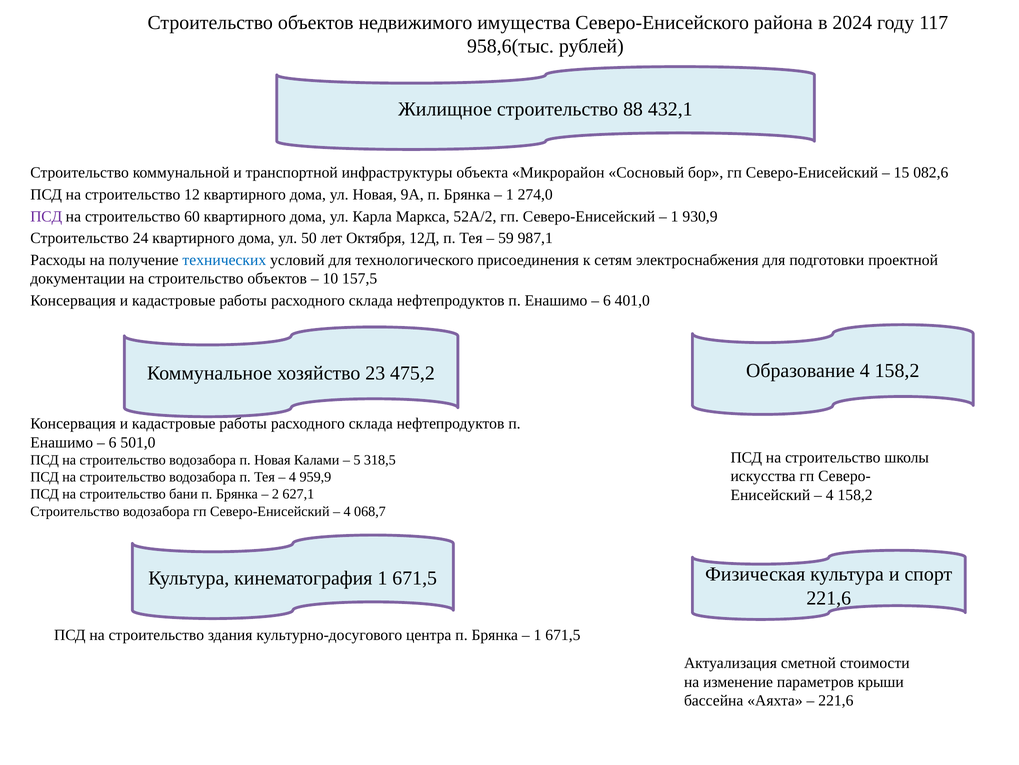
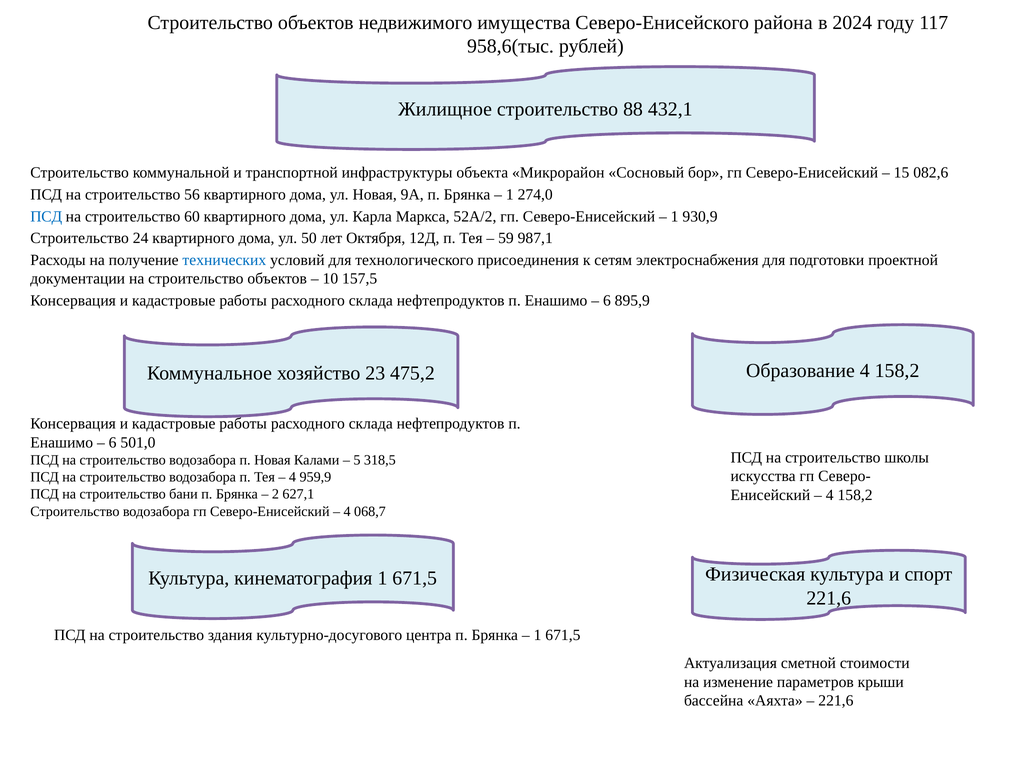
12: 12 -> 56 (192, 194)
ПСД colour: purple -> blue (46, 216)
401,0: 401,0 -> 895,9 (632, 300)
